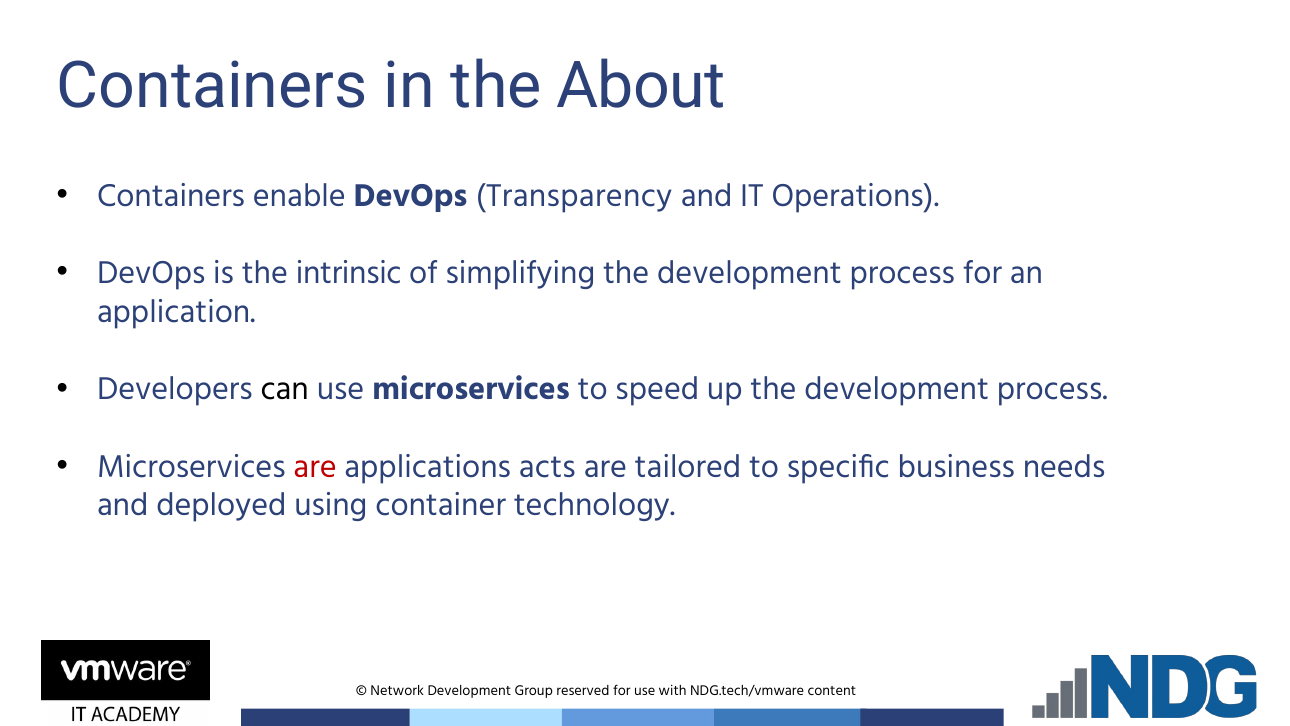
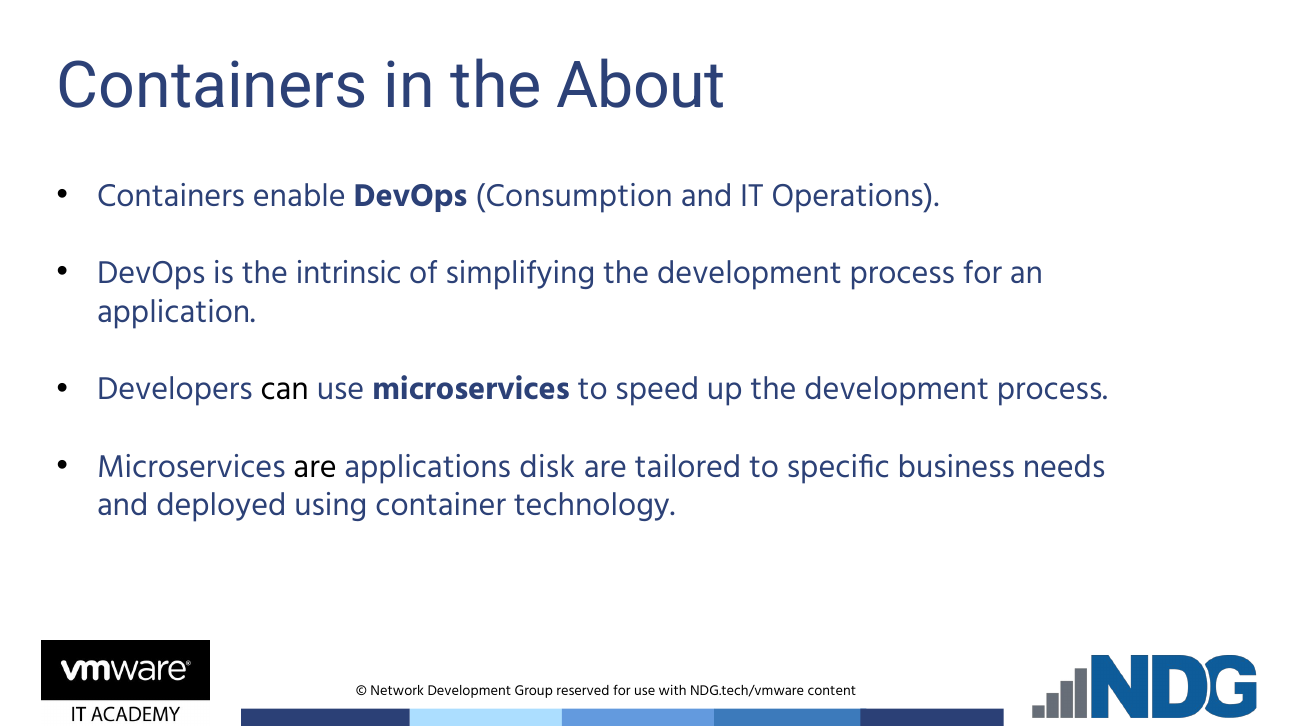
Transparency: Transparency -> Consumption (574, 195)
are colour: red -> black (315, 466)
acts: acts -> disk (547, 466)
